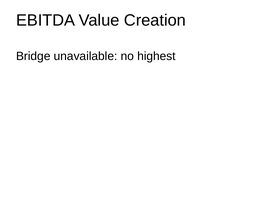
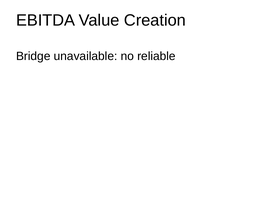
highest: highest -> reliable (156, 56)
